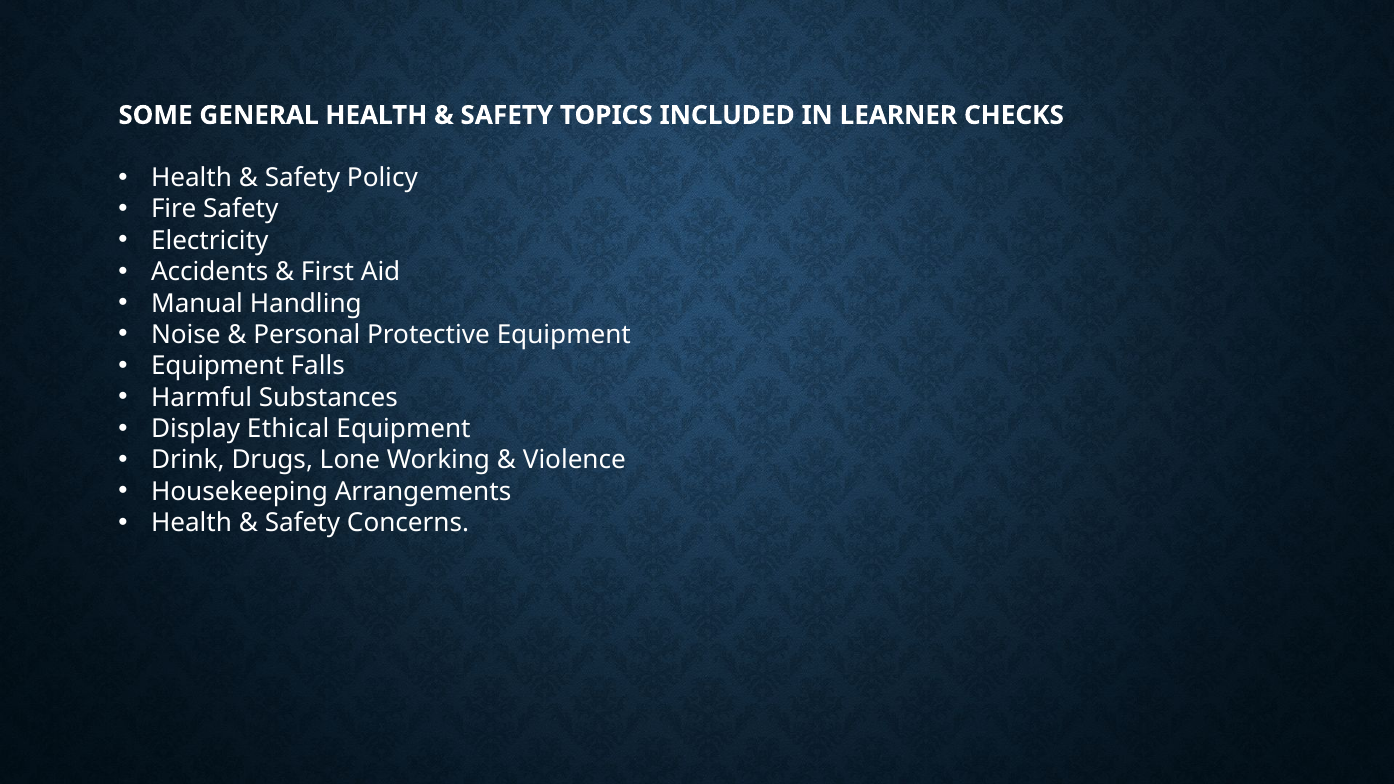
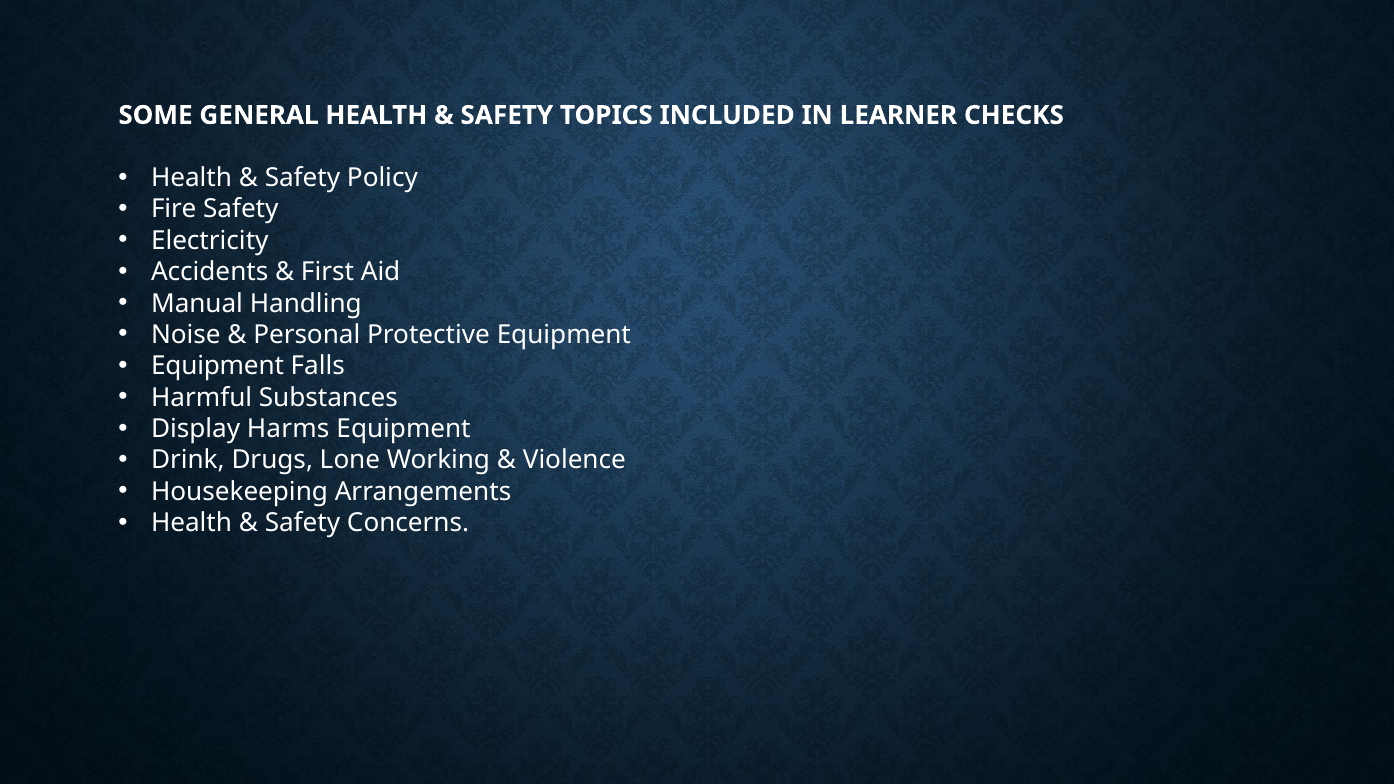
Ethical: Ethical -> Harms (288, 429)
